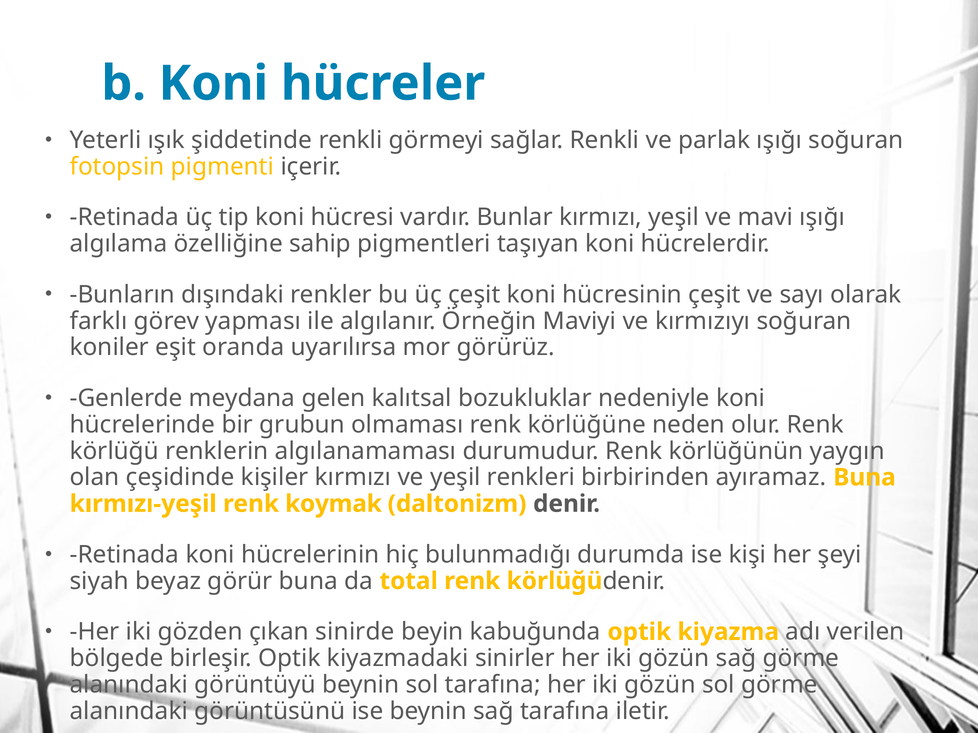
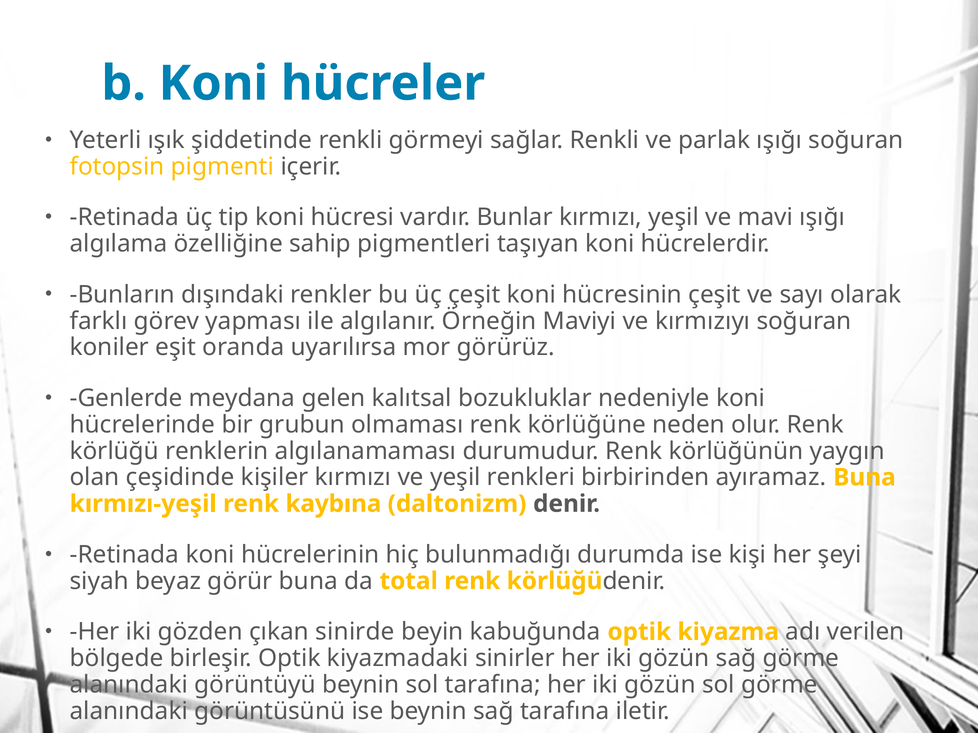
koymak: koymak -> kaybına (333, 504)
